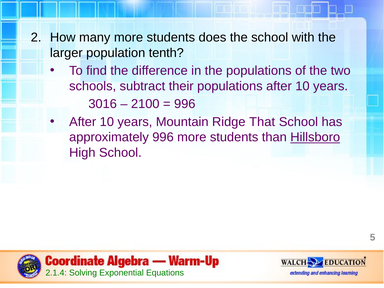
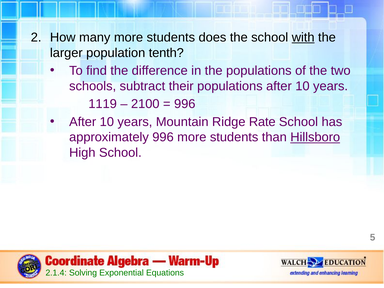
with underline: none -> present (303, 37)
3016: 3016 -> 1119 (103, 104)
That: That -> Rate (262, 122)
